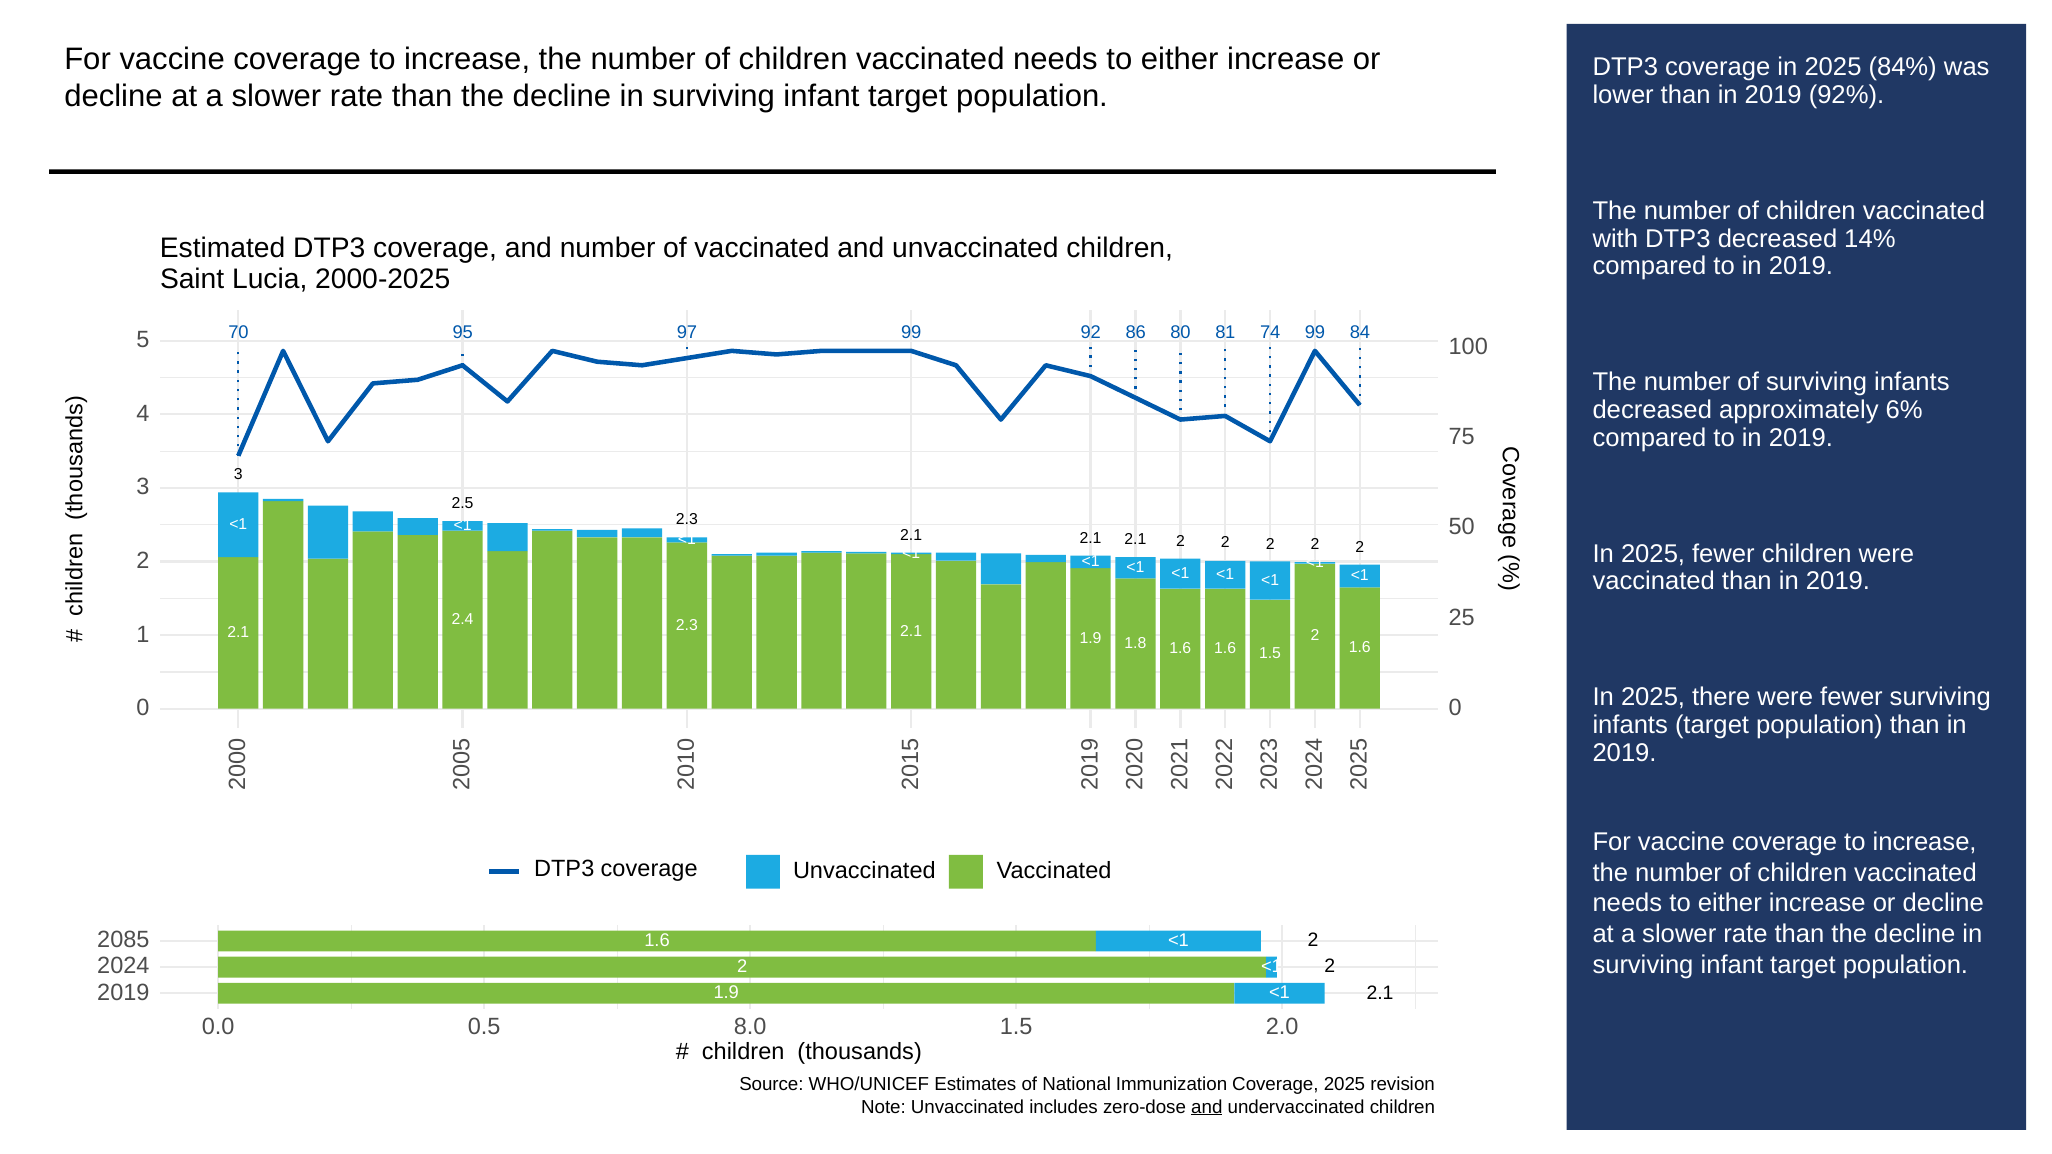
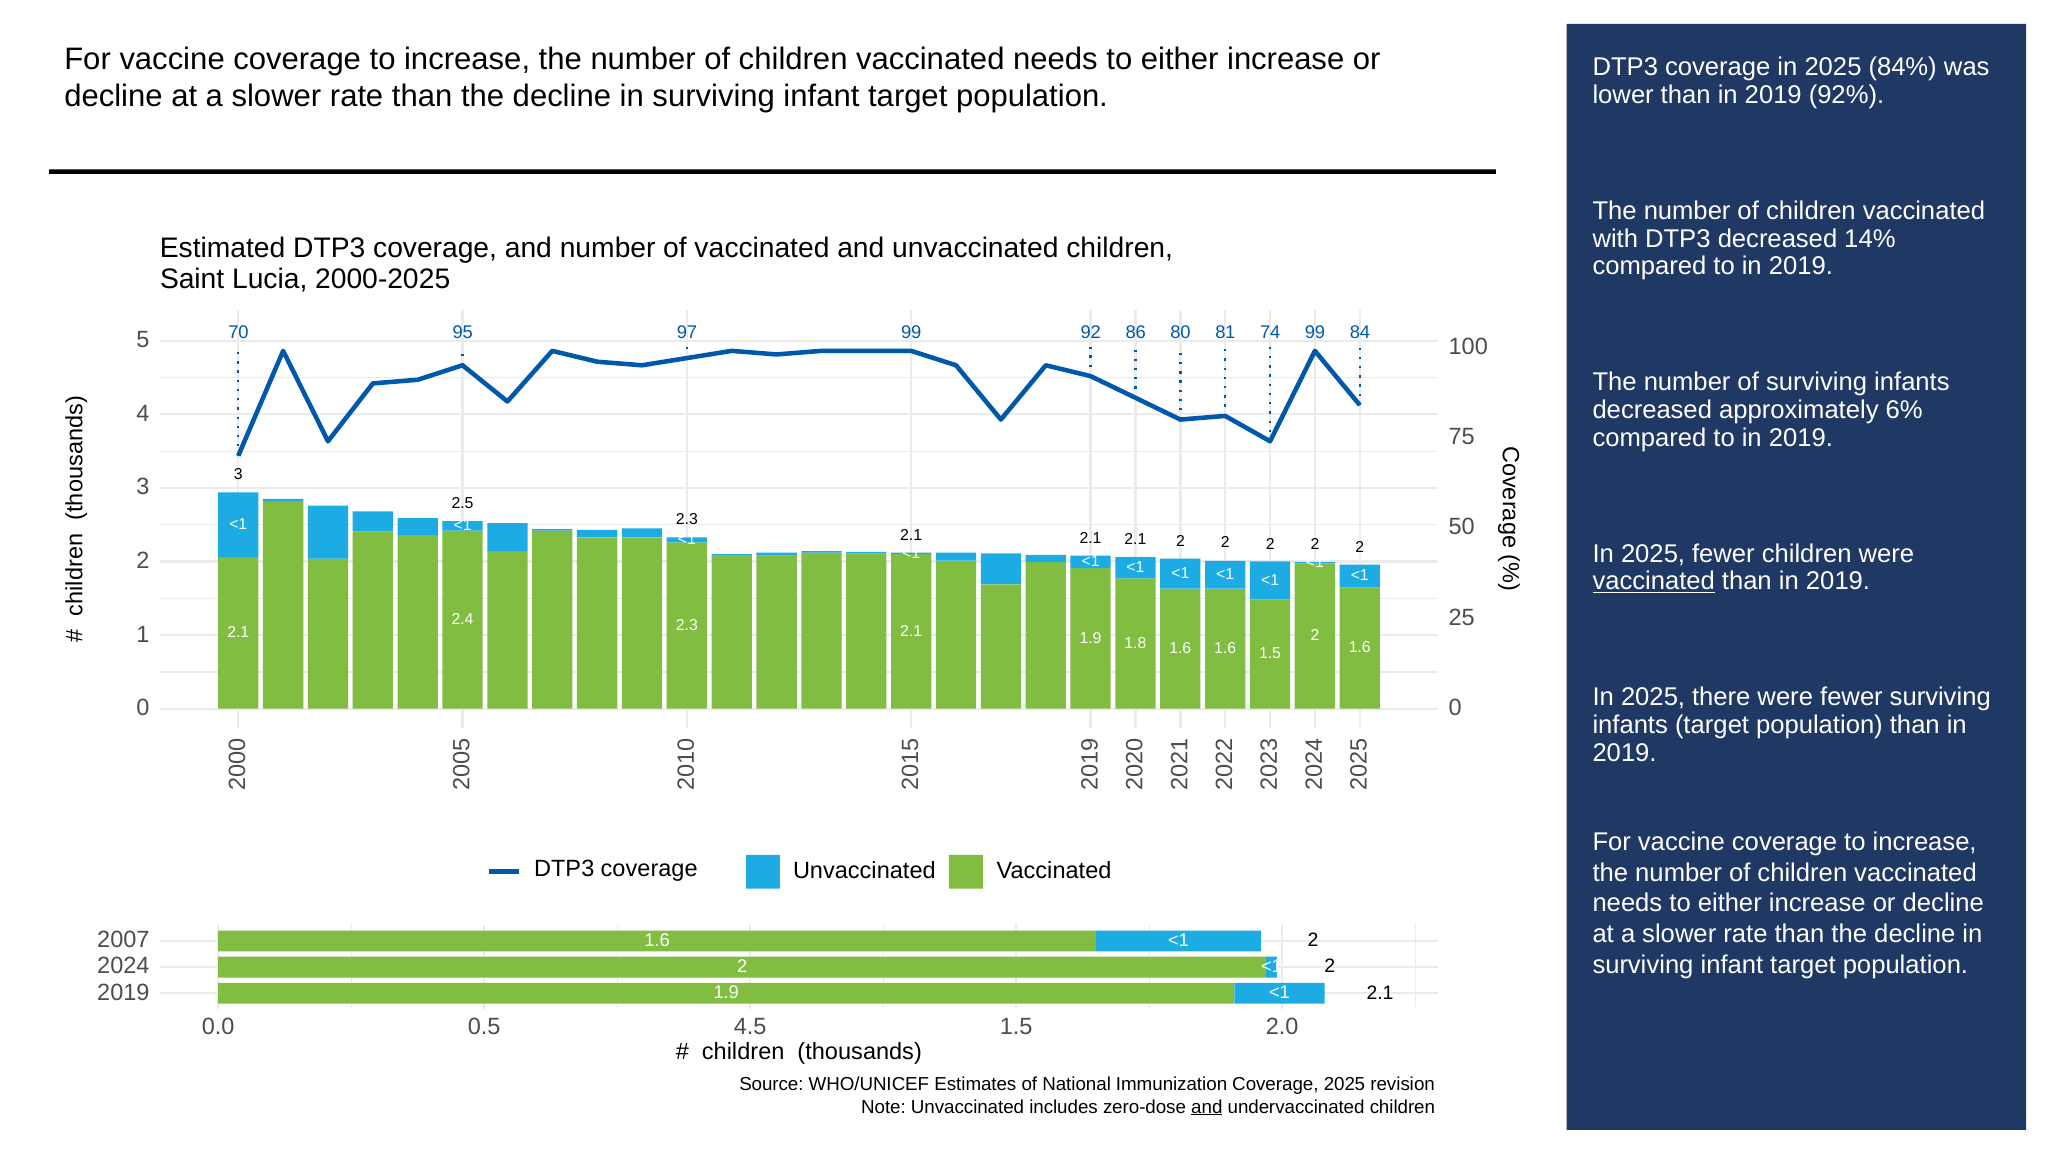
vaccinated underline: none -> present (1654, 582)
2085: 2085 -> 2007 (123, 940)
8.0: 8.0 -> 4.5 (750, 1027)
